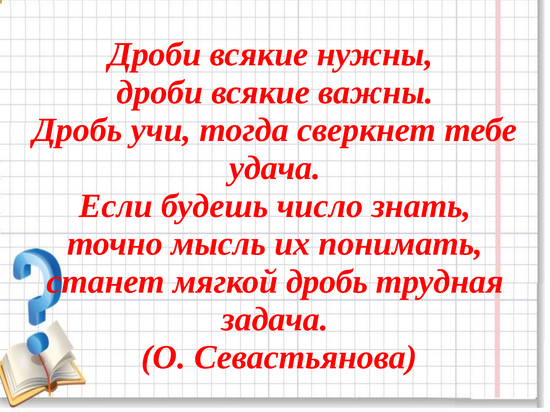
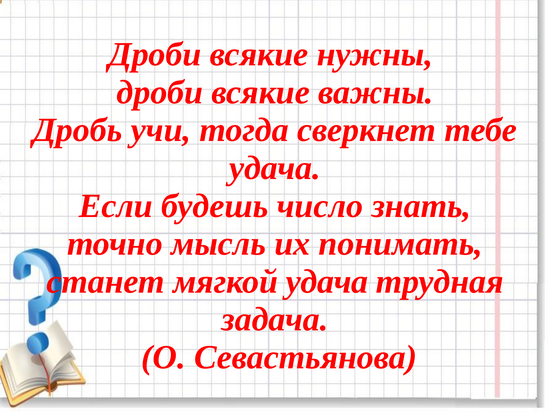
мягкой дробь: дробь -> удача (327, 282)
